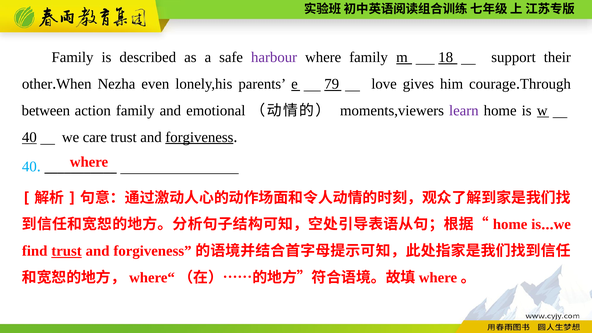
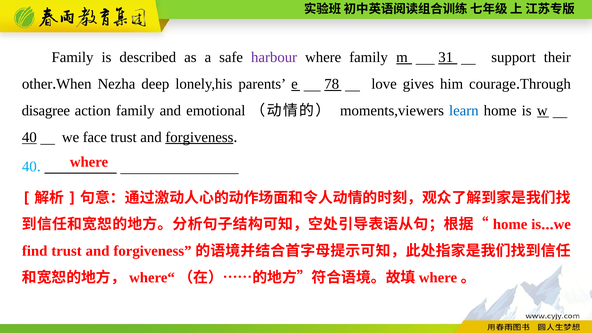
18: 18 -> 31 (446, 57)
even: even -> deep (155, 84)
79: 79 -> 78 (332, 84)
between: between -> disagree (46, 111)
learn colour: purple -> blue (464, 111)
care: care -> face (95, 137)
trust underline: present -> none (67, 251)
